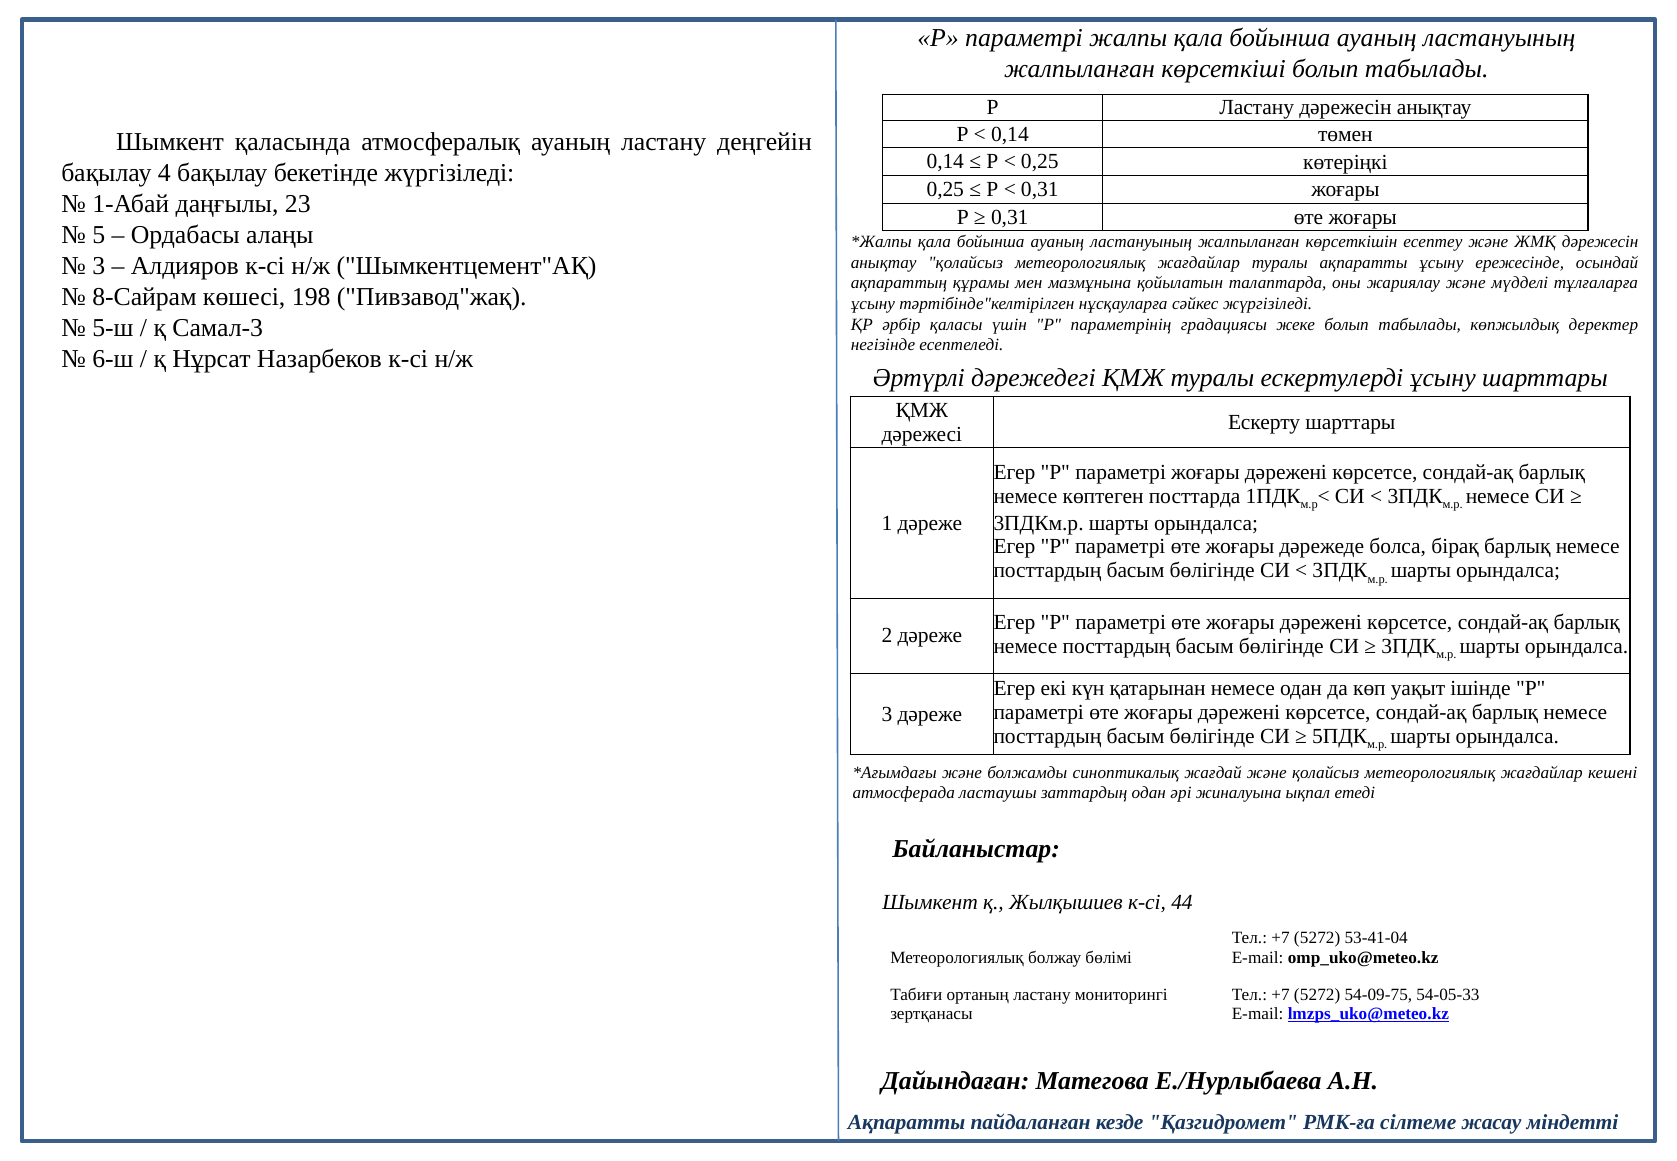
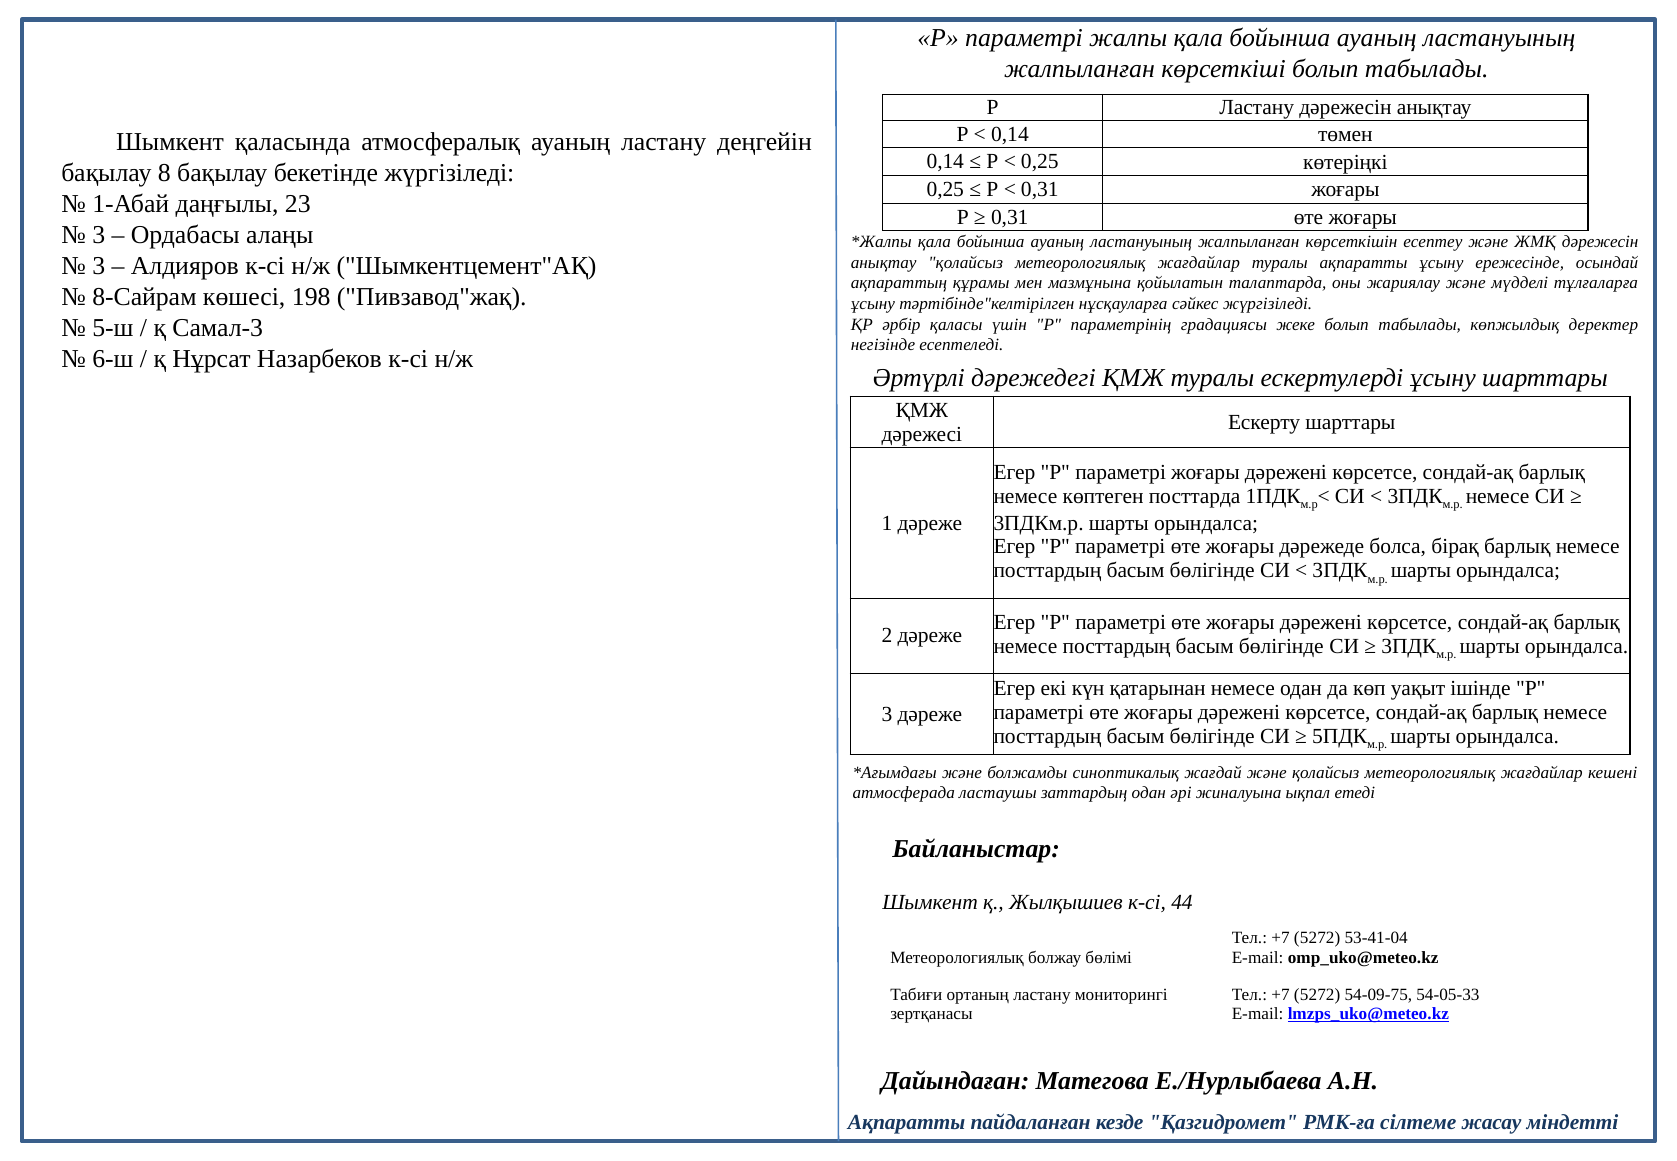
4: 4 -> 8 (164, 173)
5: 5 -> 3 (99, 235)
